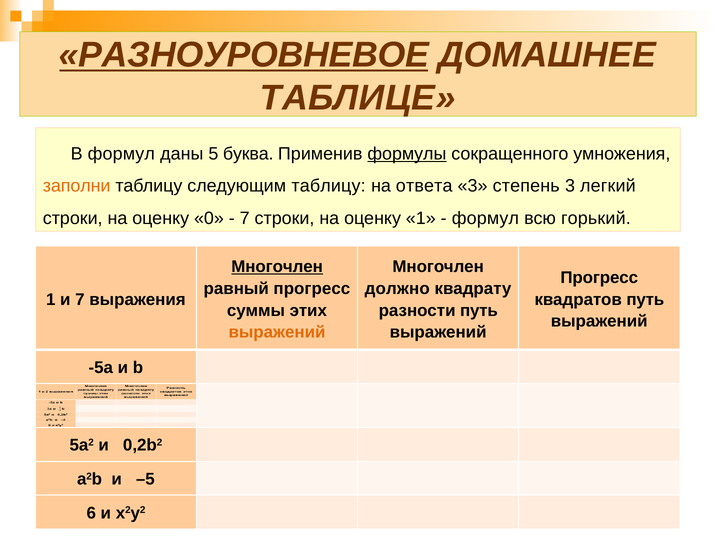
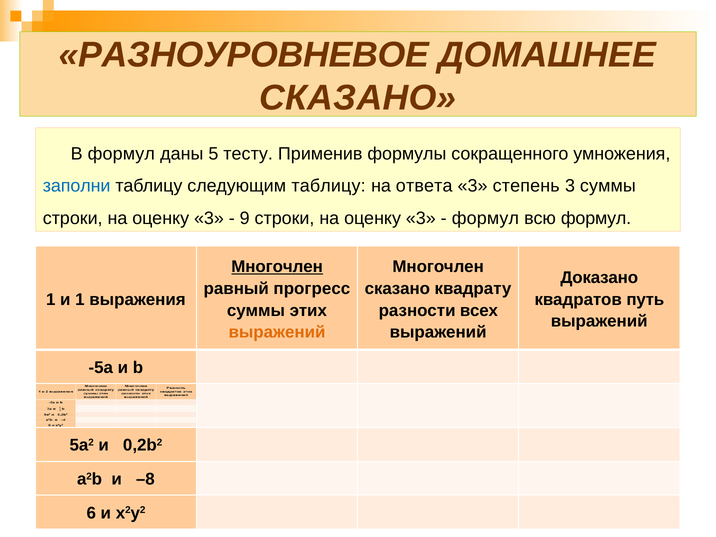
РАЗНОУРОВНЕВОЕ underline: present -> none (244, 55)
ТАБЛИЦЕ: ТАБЛИЦЕ -> СКАЗАНО (358, 98)
буква: буква -> тесту (248, 154)
формулы underline: present -> none (407, 154)
заполни colour: orange -> blue (77, 186)
3 легкий: легкий -> суммы (608, 186)
0: 0 -> 3 (209, 218)
7: 7 -> 9 (245, 218)
1: 1 -> 3 (421, 218)
всю горький: горький -> формул (596, 218)
Прогресс: Прогресс -> Доказано (599, 278)
должно: должно -> сказано (397, 289)
и 7: 7 -> 1 (80, 300)
разности путь: путь -> всех (479, 310)
–5: –5 -> –8 (145, 479)
